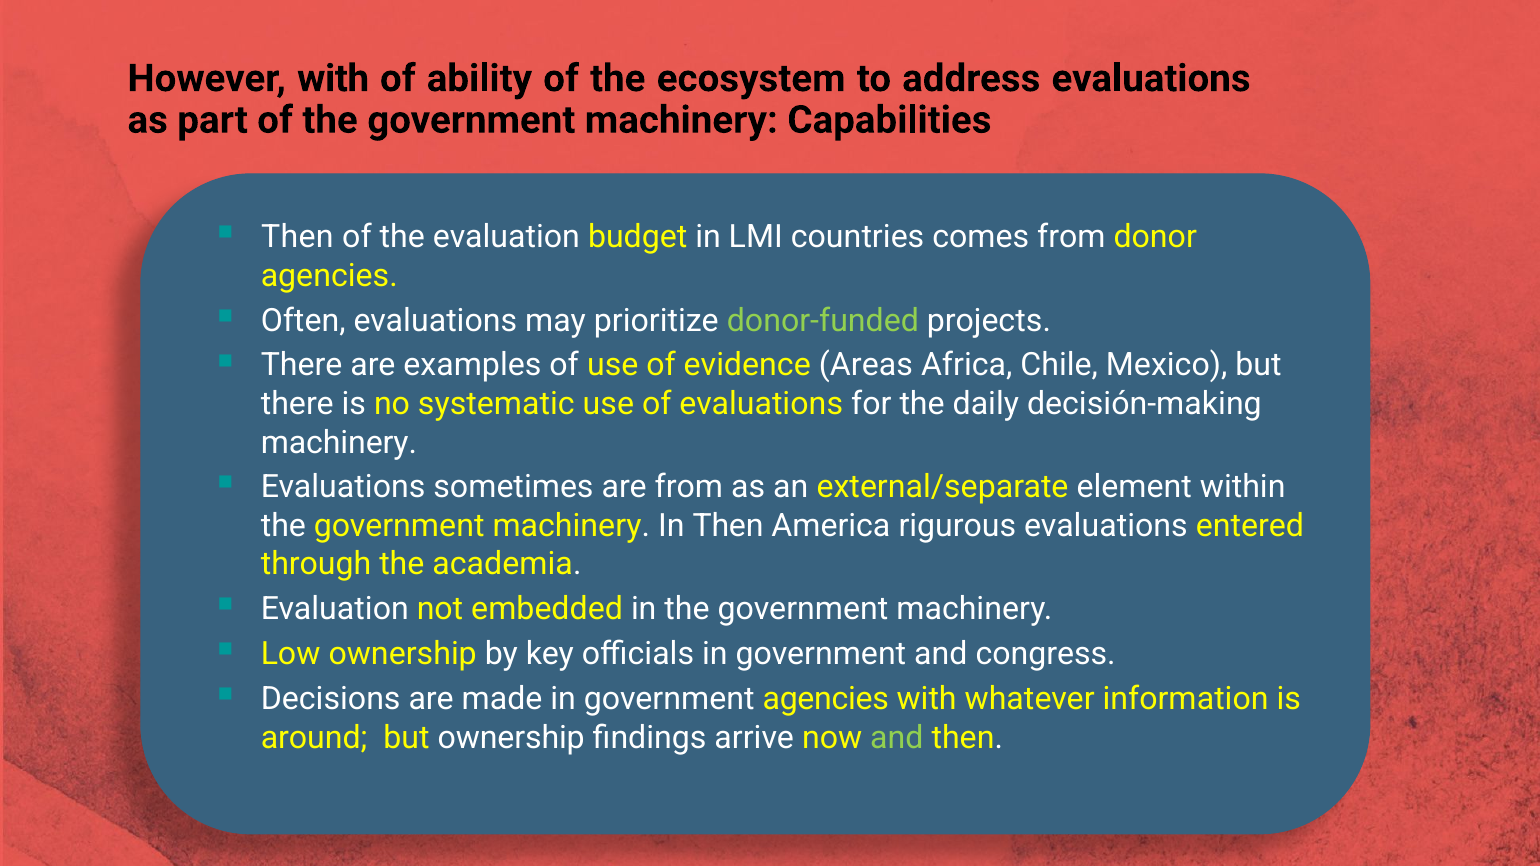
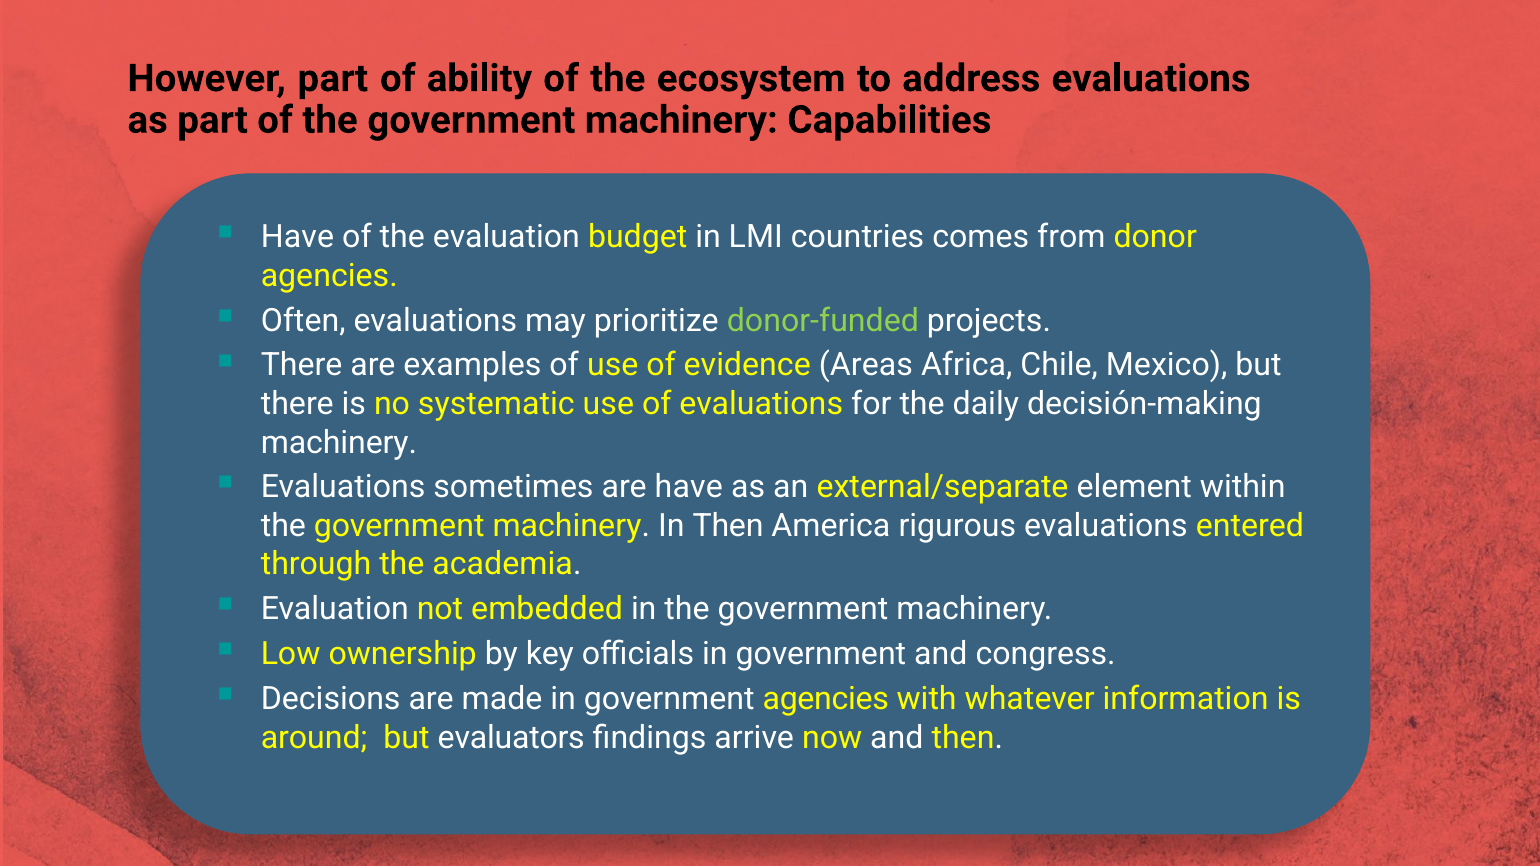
However with: with -> part (333, 79)
Then: Then -> Have (297, 237)
are from: from -> have (689, 487)
but ownership: ownership -> evaluators (511, 738)
and colour: light green -> white (897, 738)
